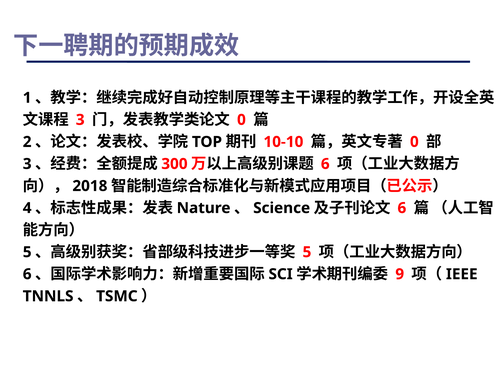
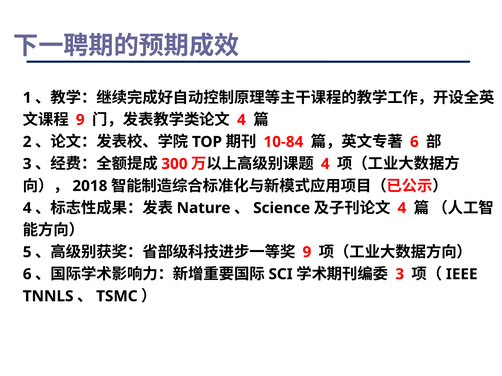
3: 3 -> 9 (80, 120)
0: 0 -> 4 (241, 120)
10-10: 10-10 -> 10-84 (283, 142)
0: 0 -> 6 (414, 142)
6: 6 -> 4 (325, 164)
6: 6 -> 4 (402, 208)
5: 5 -> 9 (307, 252)
9: 9 -> 3 (400, 275)
